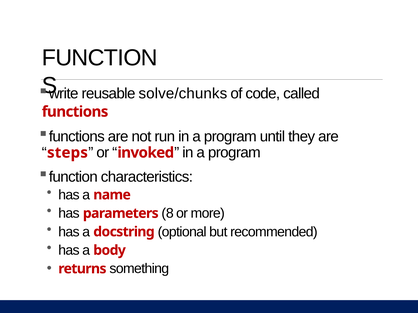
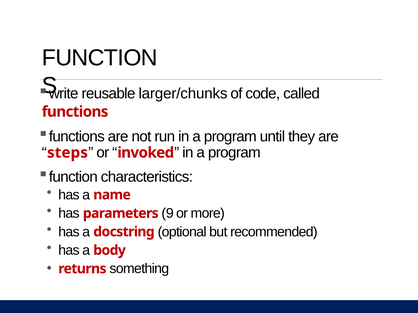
solve/chunks: solve/chunks -> larger/chunks (183, 94)
8: 8 -> 9 (168, 214)
